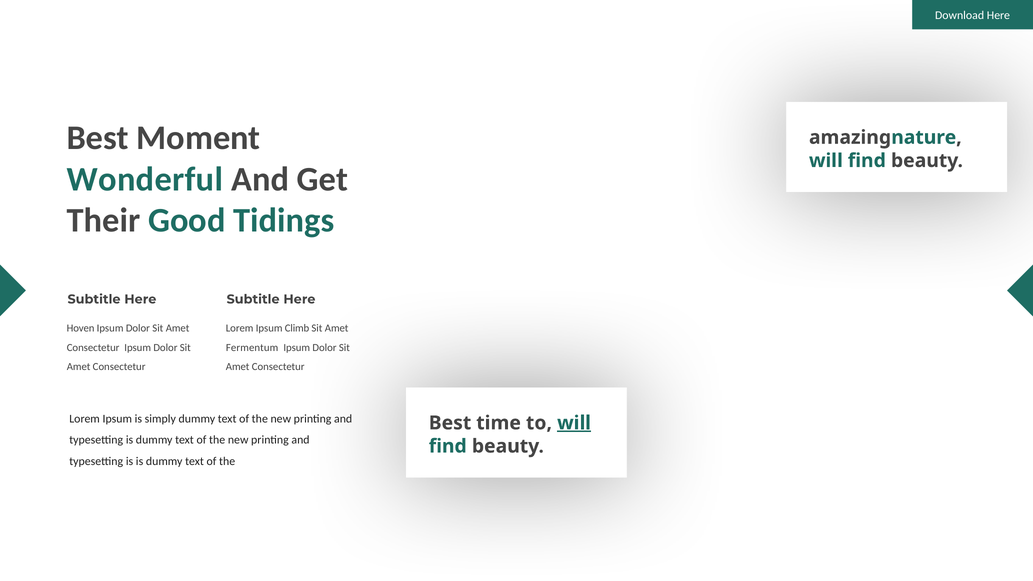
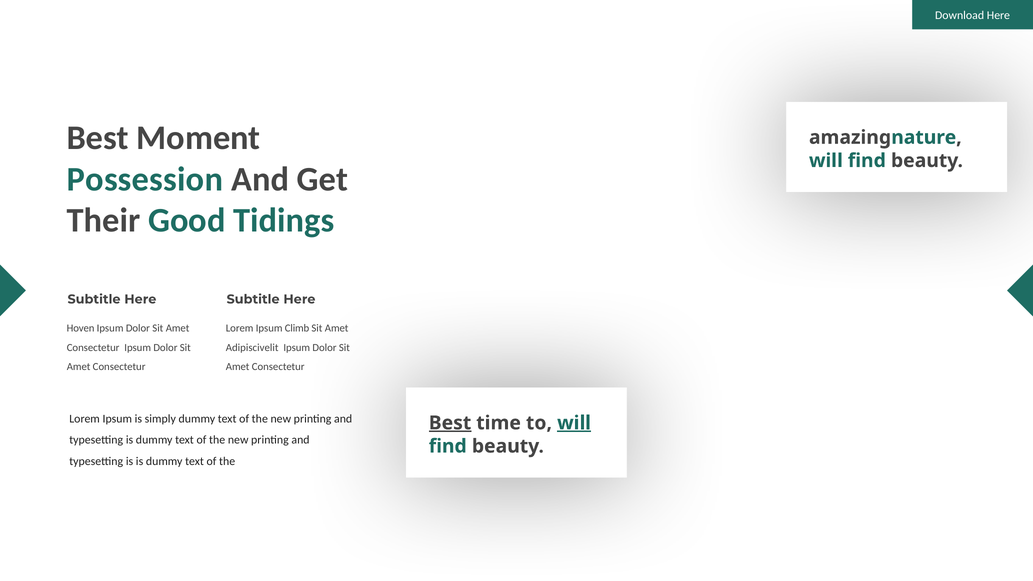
Wonderful: Wonderful -> Possession (145, 179)
Fermentum: Fermentum -> Adipiscivelit (252, 348)
Best underline: none -> present (450, 423)
